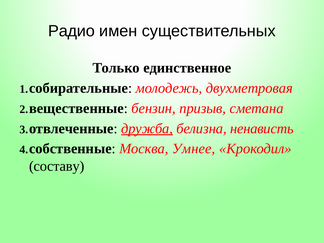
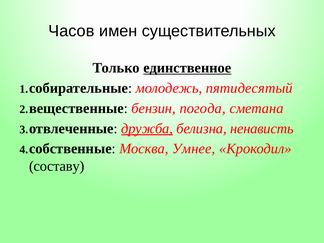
Радио: Радио -> Часов (71, 31)
единственное underline: none -> present (187, 68)
двухметровая: двухметровая -> пятидесятый (249, 88)
призыв: призыв -> погода (203, 108)
